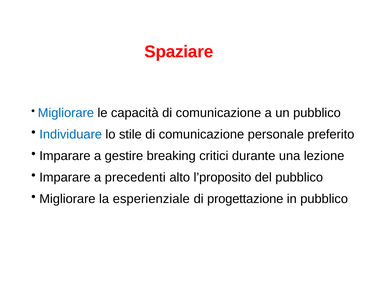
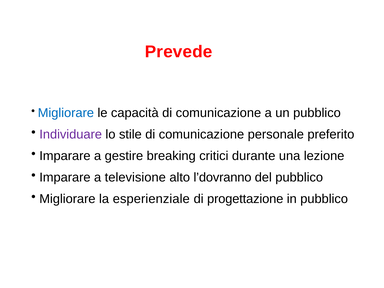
Spaziare: Spaziare -> Prevede (179, 52)
Individuare colour: blue -> purple (71, 134)
precedenti: precedenti -> televisione (135, 177)
l’proposito: l’proposito -> l’dovranno (222, 177)
